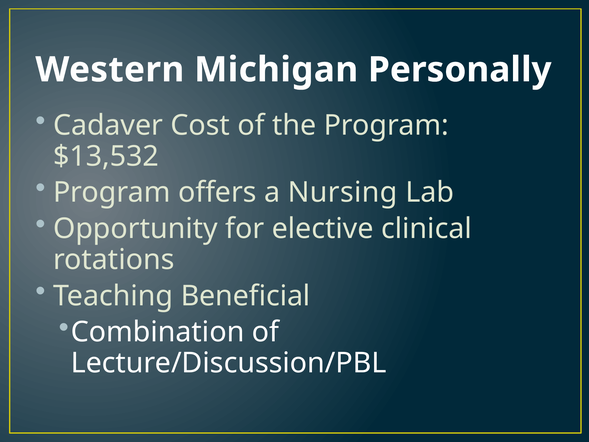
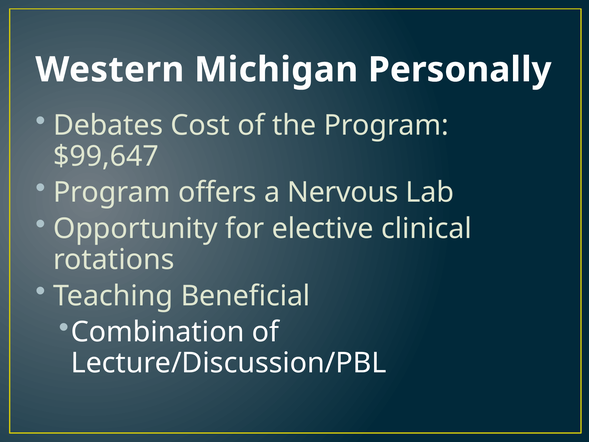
Cadaver: Cadaver -> Debates (108, 125)
$13,532: $13,532 -> $99,647 (106, 156)
Nursing: Nursing -> Nervous (343, 192)
